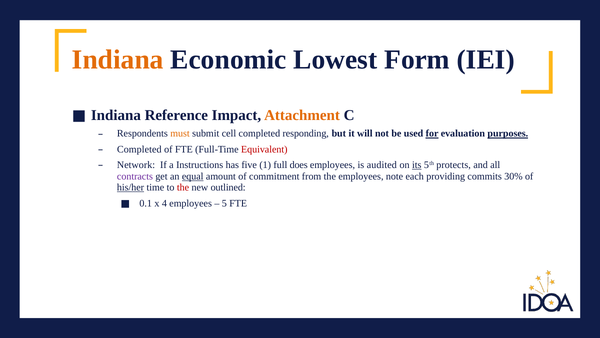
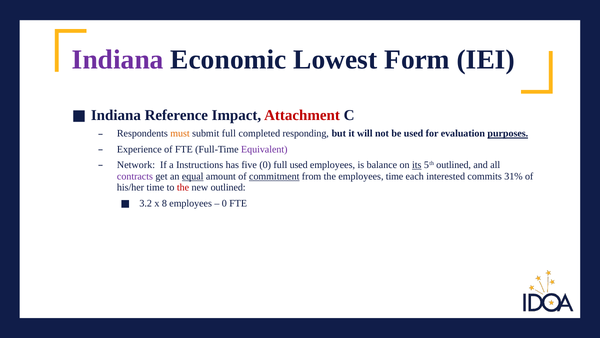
Indiana colour: orange -> purple (118, 59)
Attachment colour: orange -> red (302, 115)
submit cell: cell -> full (229, 133)
for underline: present -> none (432, 133)
Completed: Completed -> Experience (139, 149)
Equivalent colour: red -> purple (264, 149)
five 1: 1 -> 0 (265, 165)
full does: does -> used (299, 165)
audited: audited -> balance (382, 165)
5th protects: protects -> outlined (454, 165)
commitment underline: none -> present (274, 176)
employees note: note -> time (395, 176)
providing: providing -> interested (446, 176)
30%: 30% -> 31% (513, 176)
his/her underline: present -> none (131, 187)
0.1: 0.1 -> 3.2 (146, 203)
4: 4 -> 8 (164, 203)
5: 5 -> 0 (224, 203)
